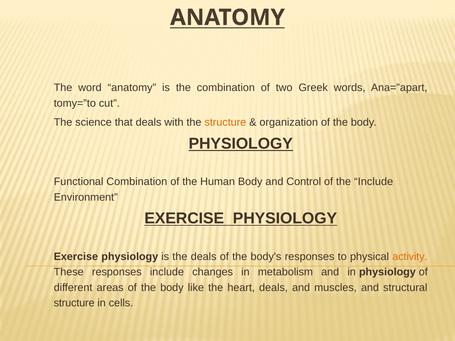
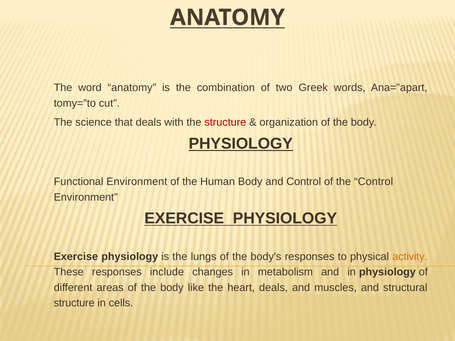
structure colour: orange -> red (225, 122)
Functional Combination: Combination -> Environment (137, 182)
the Include: Include -> Control (374, 182)
the deals: deals -> lungs (204, 257)
